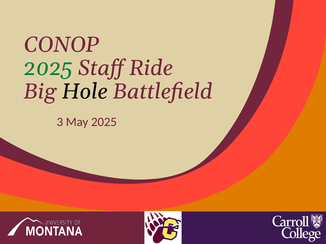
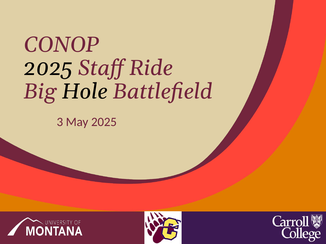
2025 colour: green -> black (48, 68)
